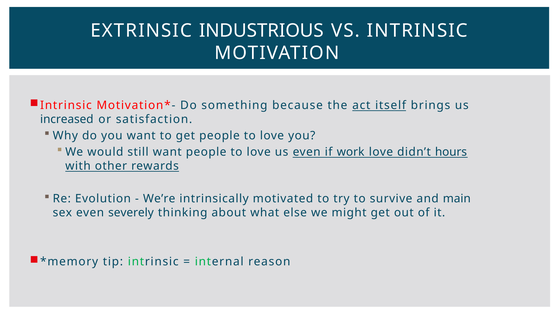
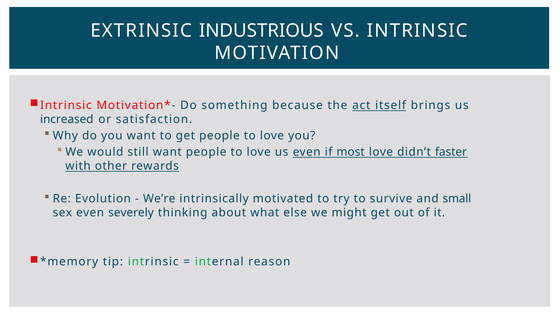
work: work -> most (351, 152)
hours: hours -> faster (451, 152)
main: main -> small (457, 199)
